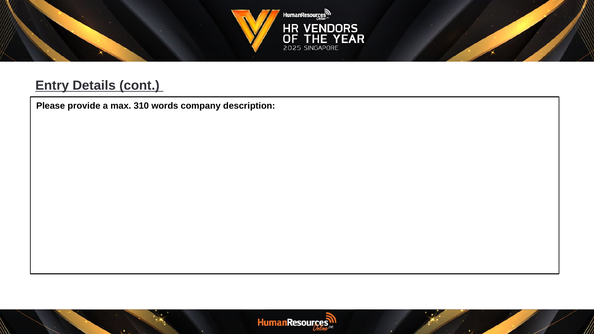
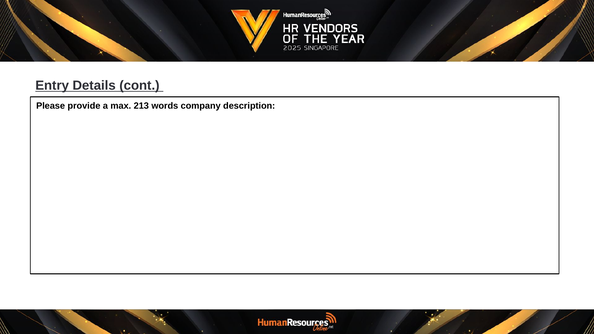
310: 310 -> 213 (141, 106)
